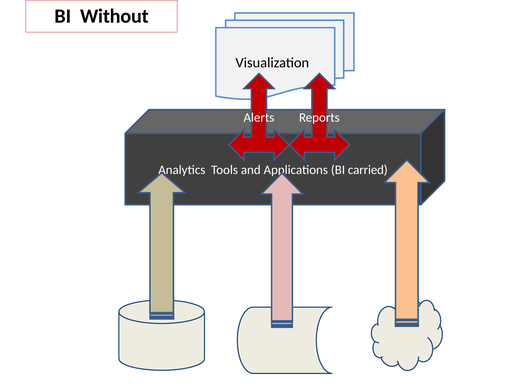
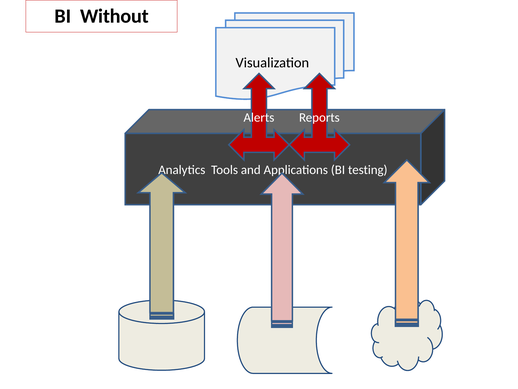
carried: carried -> testing (368, 170)
